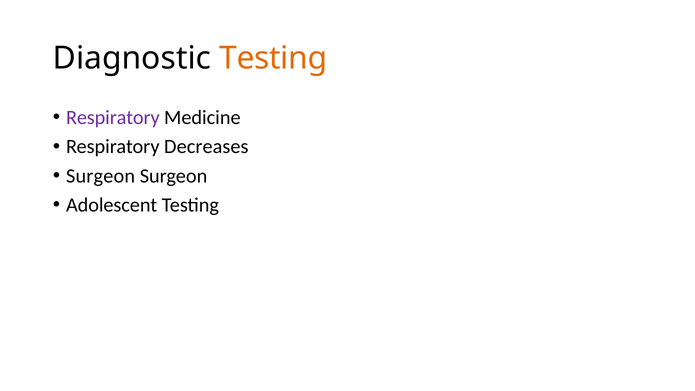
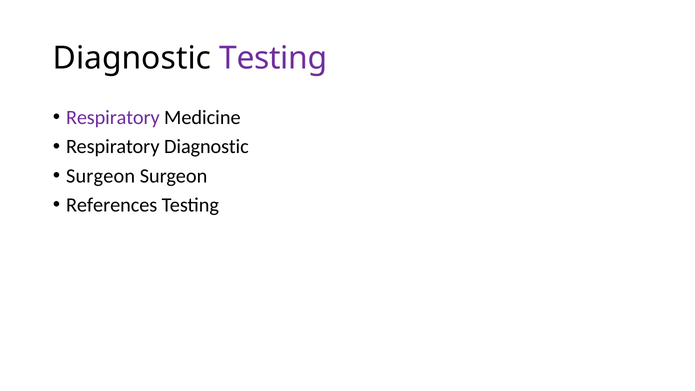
Testing colour: orange -> purple (273, 58)
Respiratory Decreases: Decreases -> Diagnostic (206, 147)
Adolescent: Adolescent -> References (112, 205)
